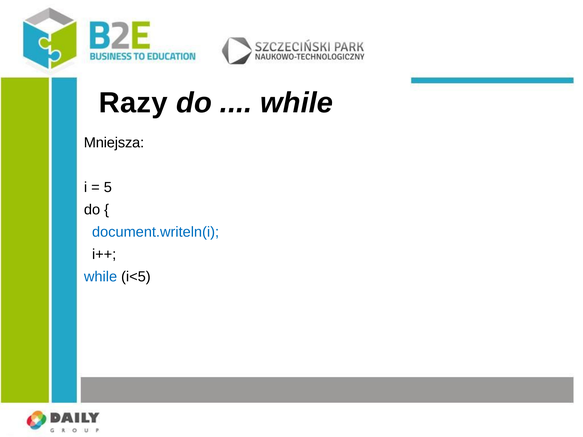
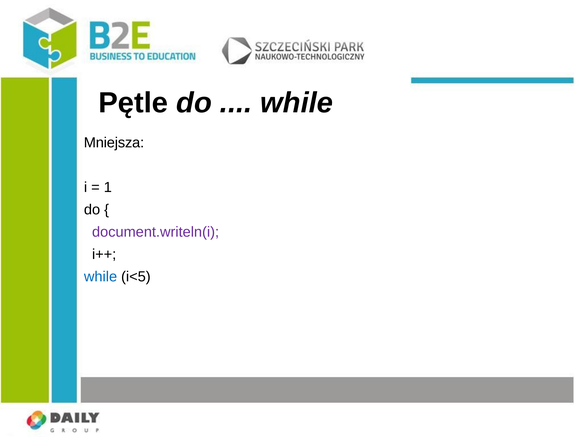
Razy: Razy -> Pętle (133, 103)
5: 5 -> 1 (108, 188)
document.writeln(i colour: blue -> purple (156, 232)
